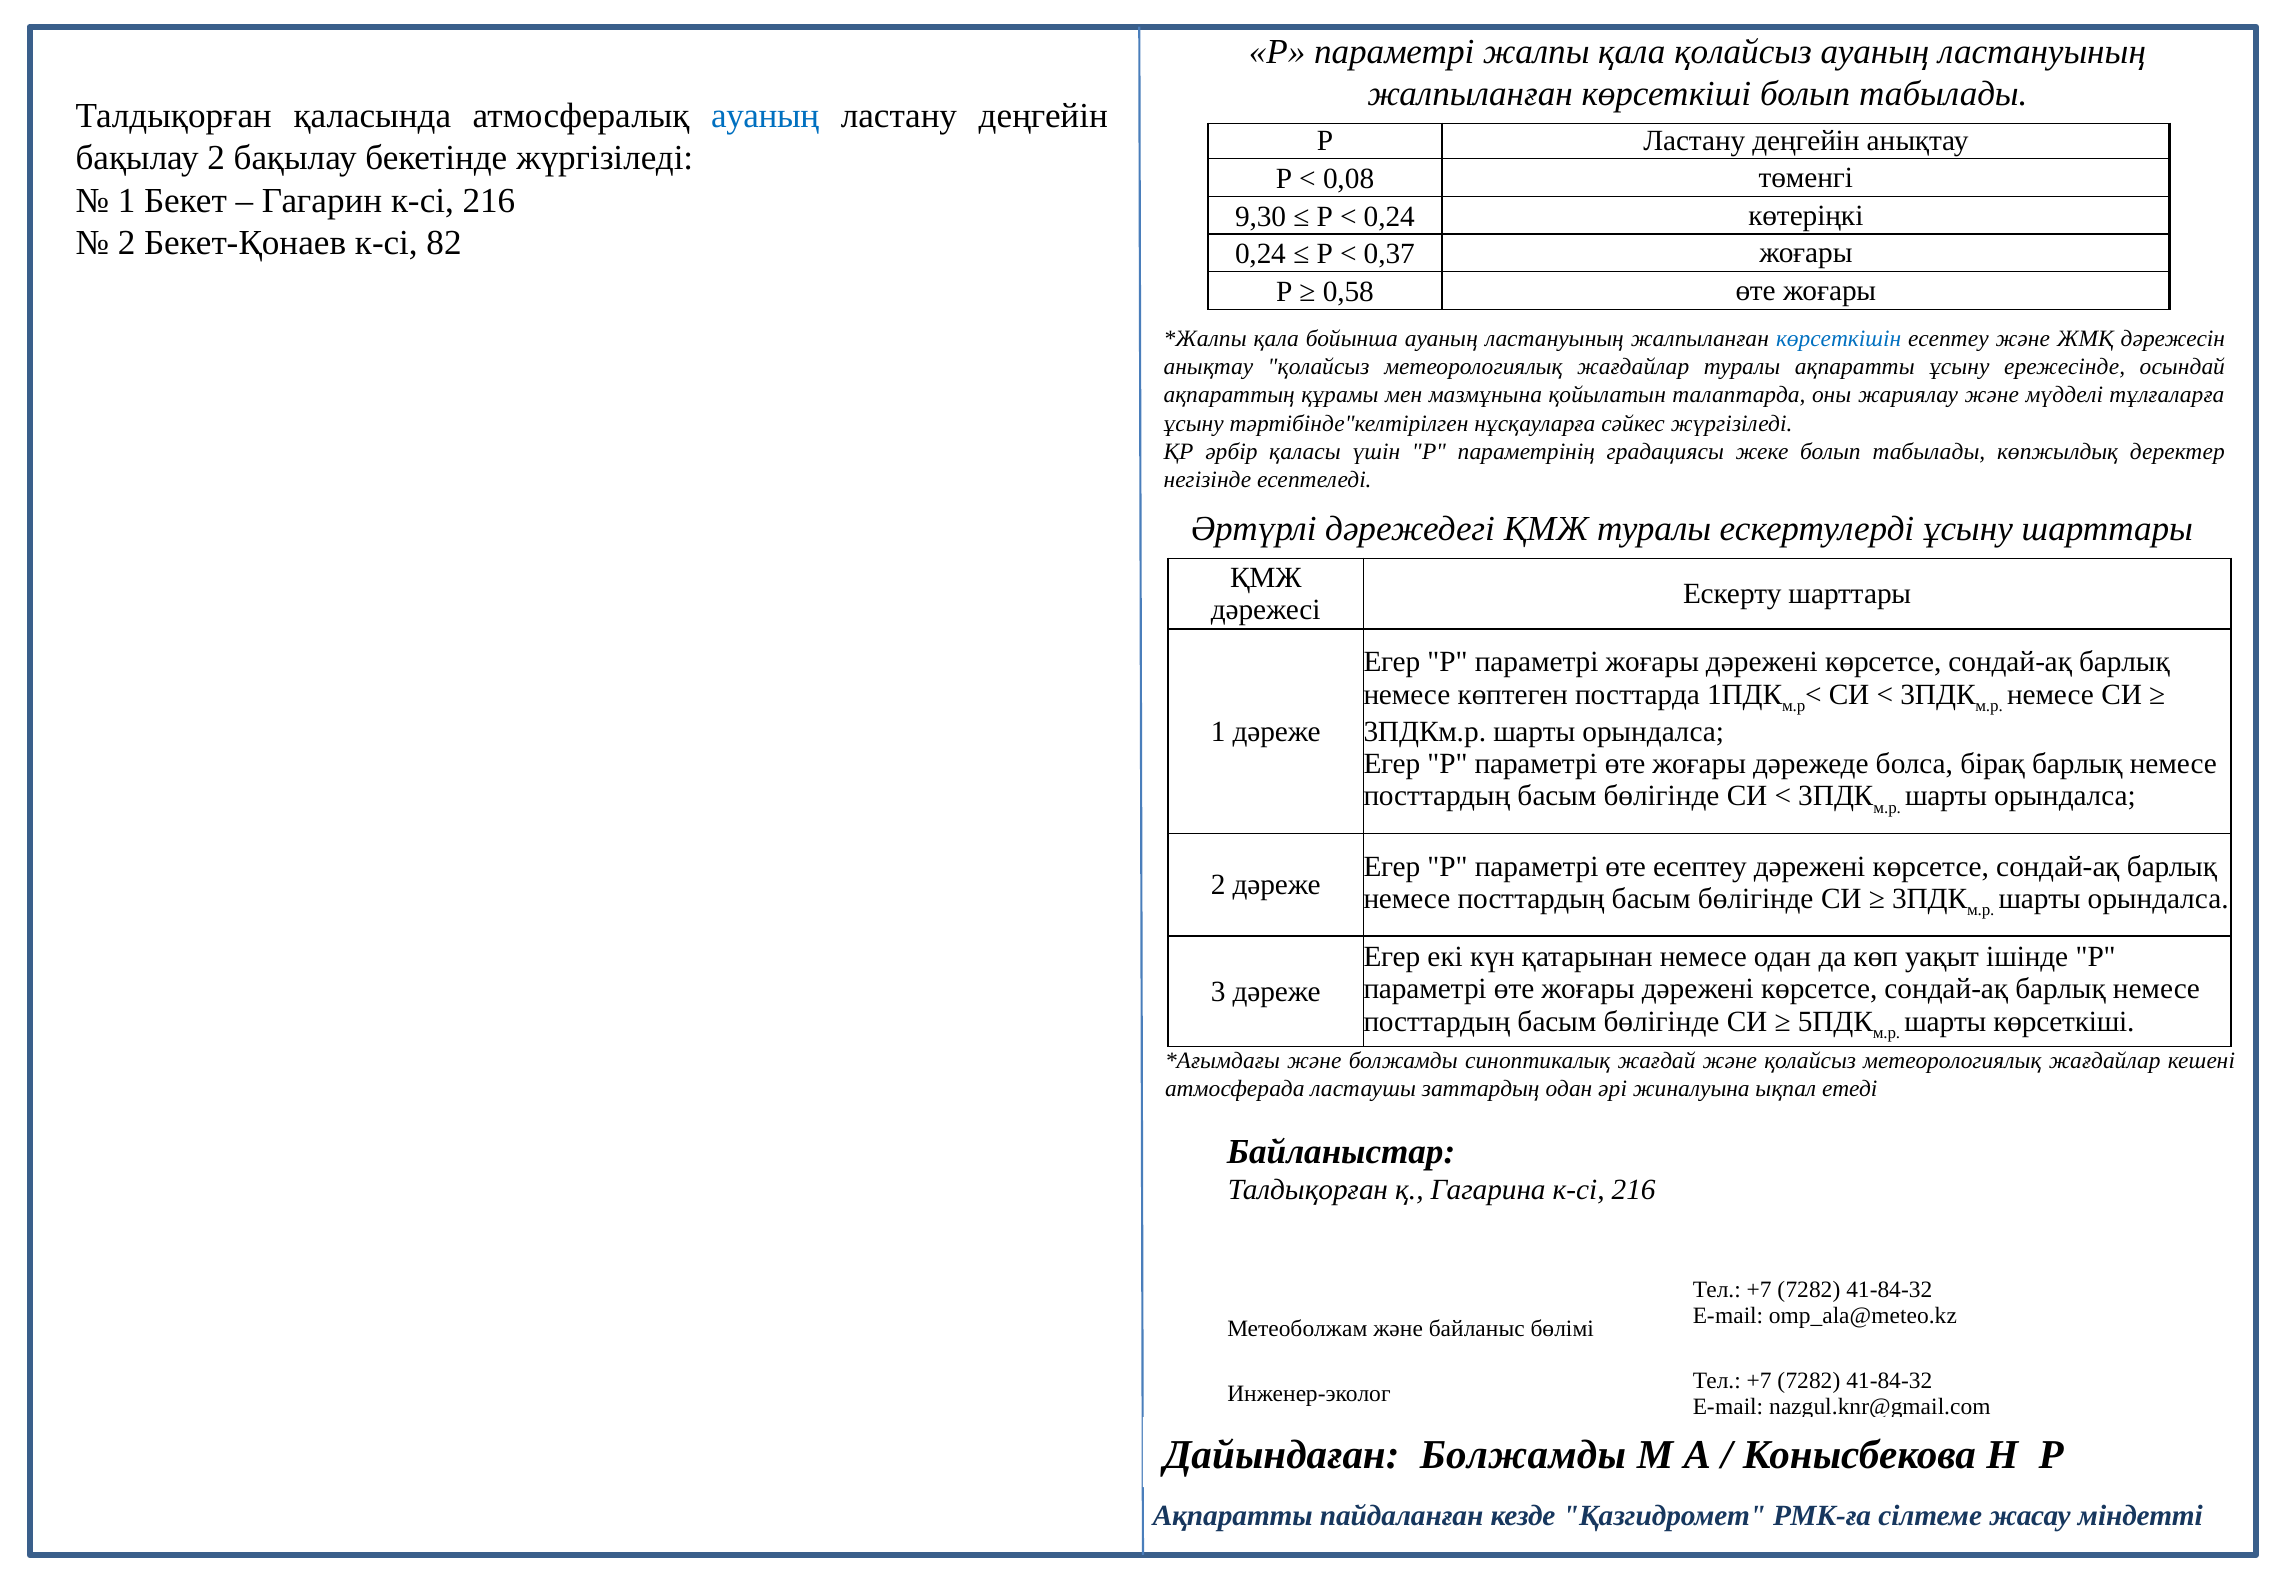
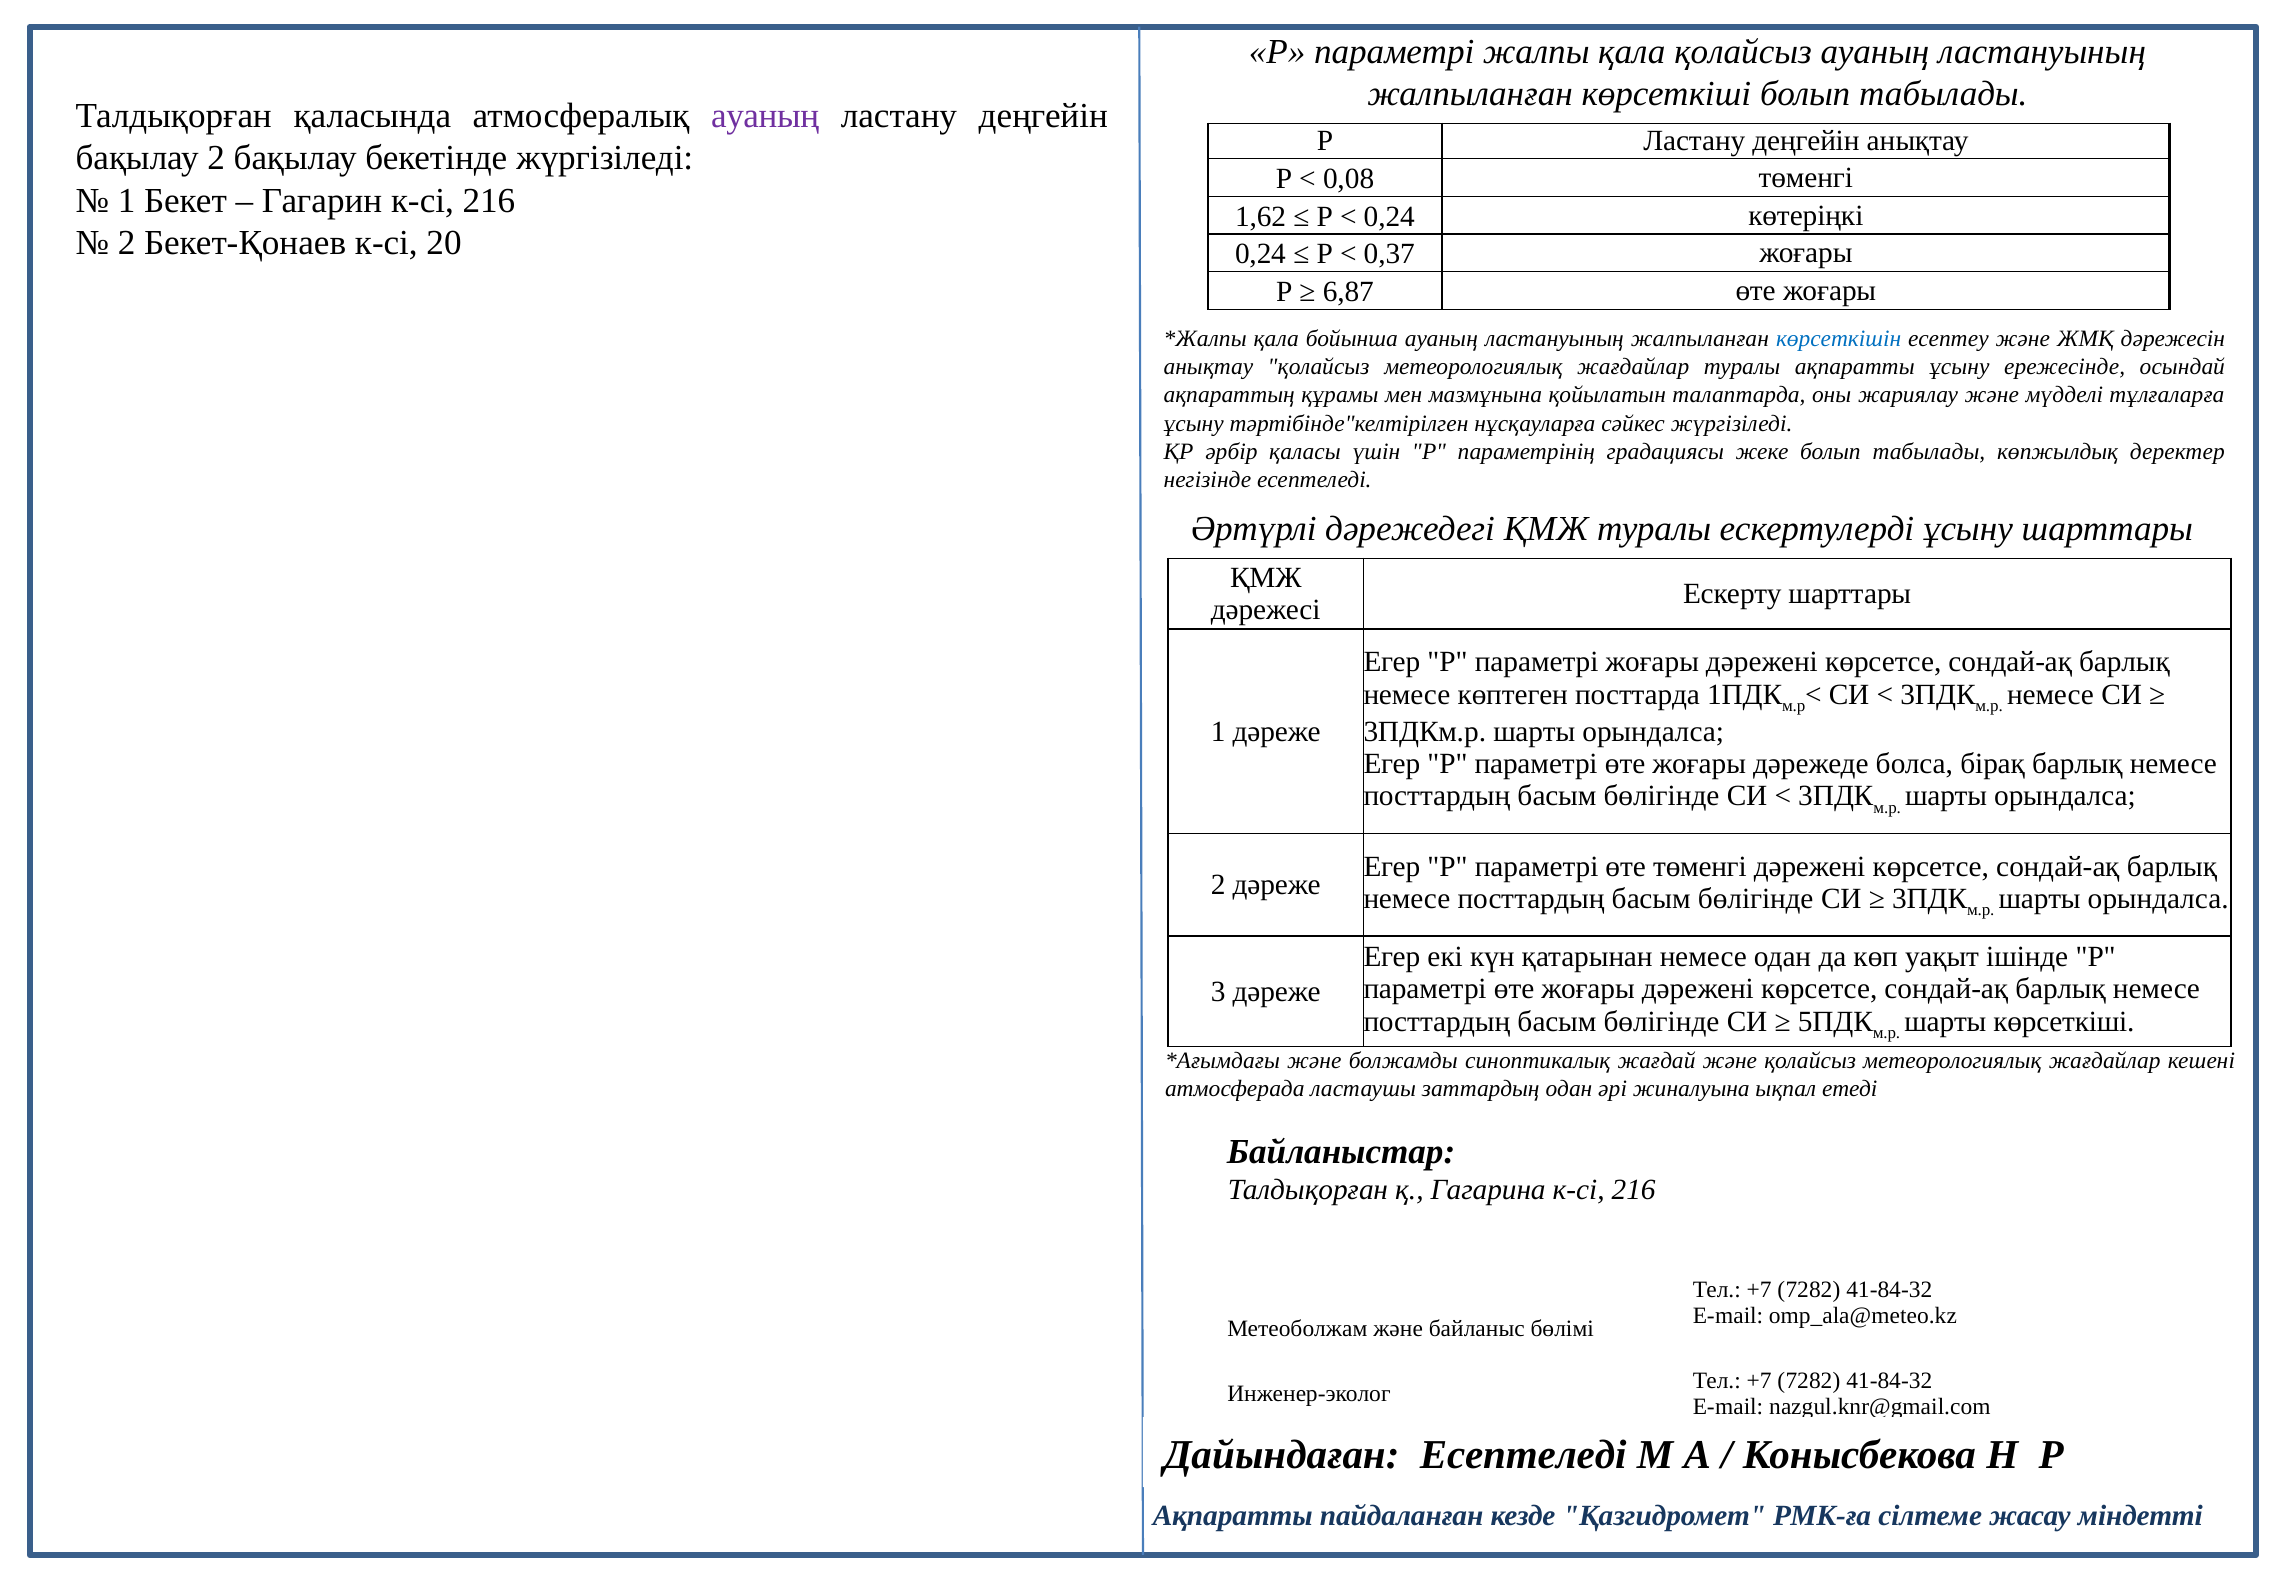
ауаның colour: blue -> purple (765, 116)
9,30: 9,30 -> 1,62 (1260, 217)
82: 82 -> 20 (444, 243)
0,58: 0,58 -> 6,87 (1348, 292)
өте есептеу: есептеу -> төменгі (1700, 867)
Дайындаған Болжамды: Болжамды -> Есептеледі (1523, 1456)
